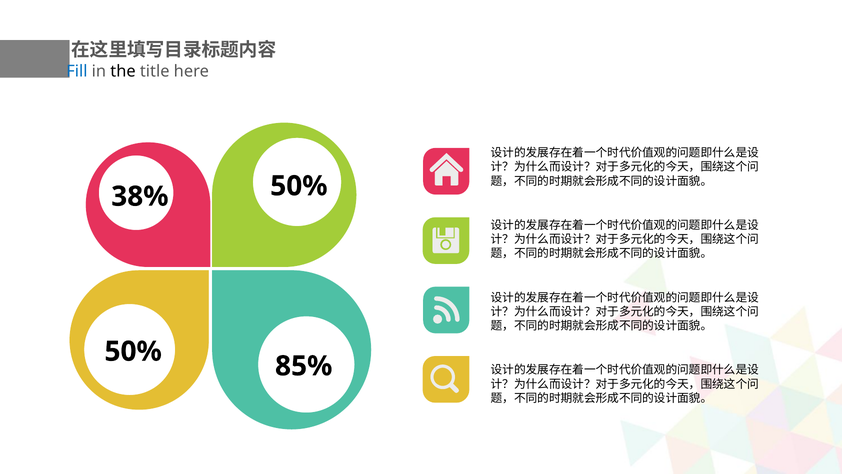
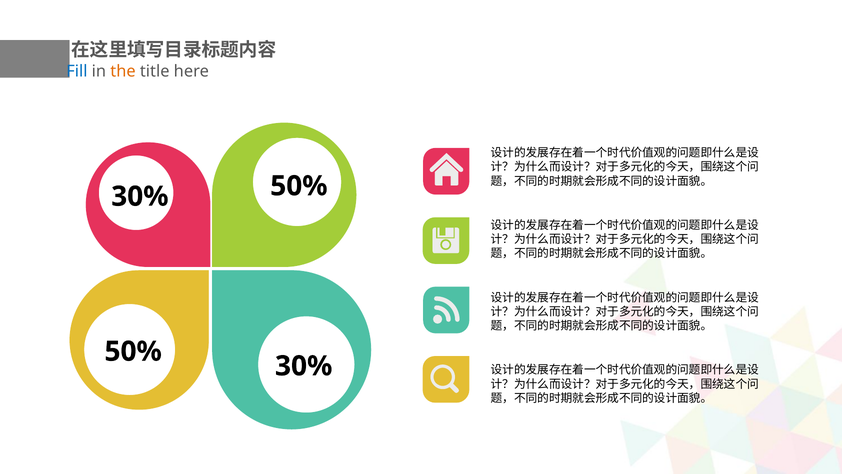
the colour: black -> orange (123, 71)
38%: 38% -> 30% (140, 196)
85%: 85% -> 30% (304, 366)
